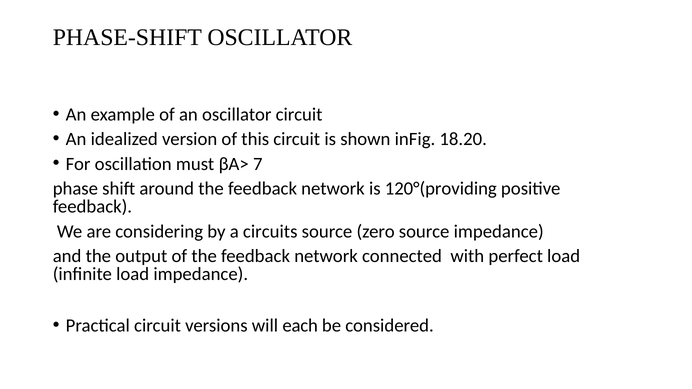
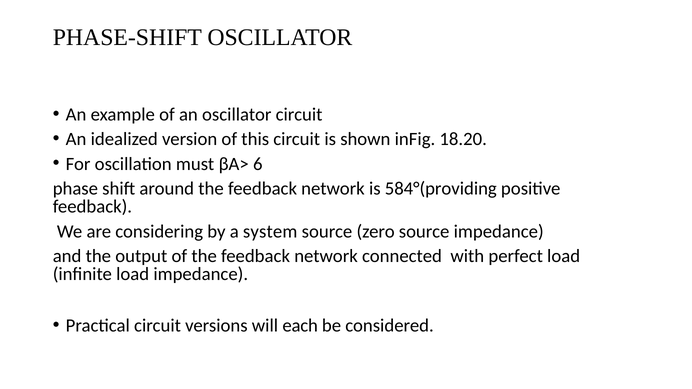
7: 7 -> 6 (258, 164)
120°(providing: 120°(providing -> 584°(providing (441, 189)
circuits: circuits -> system (270, 232)
